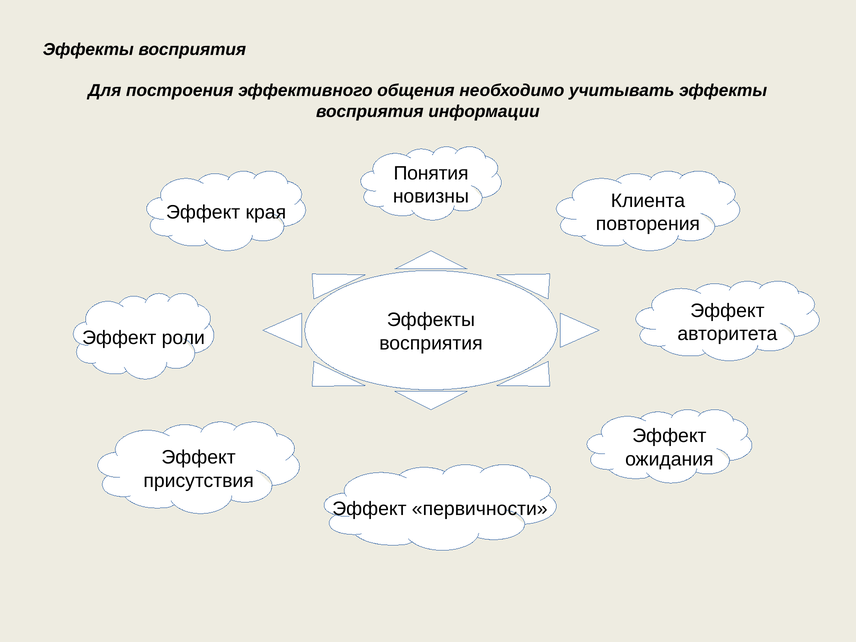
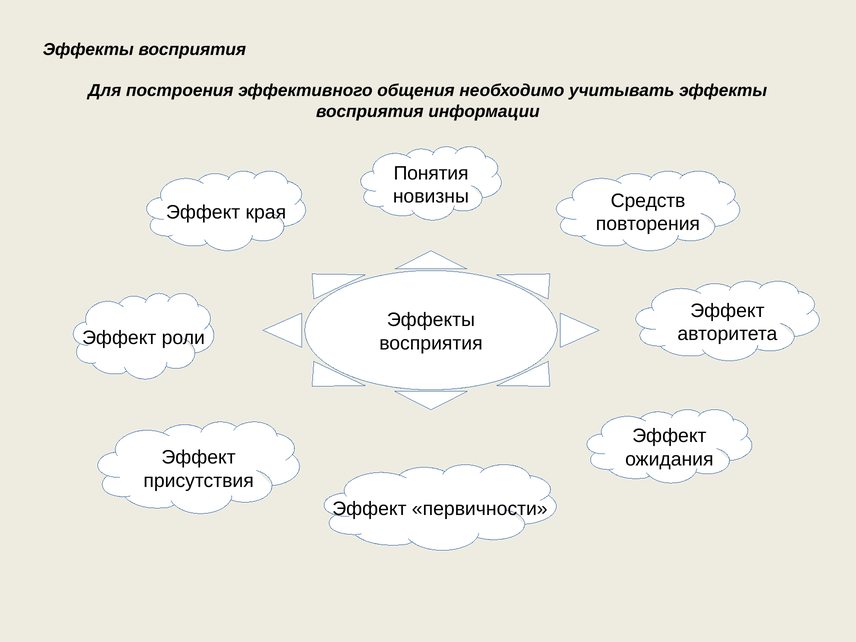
Клиента: Клиента -> Средств (648, 201)
